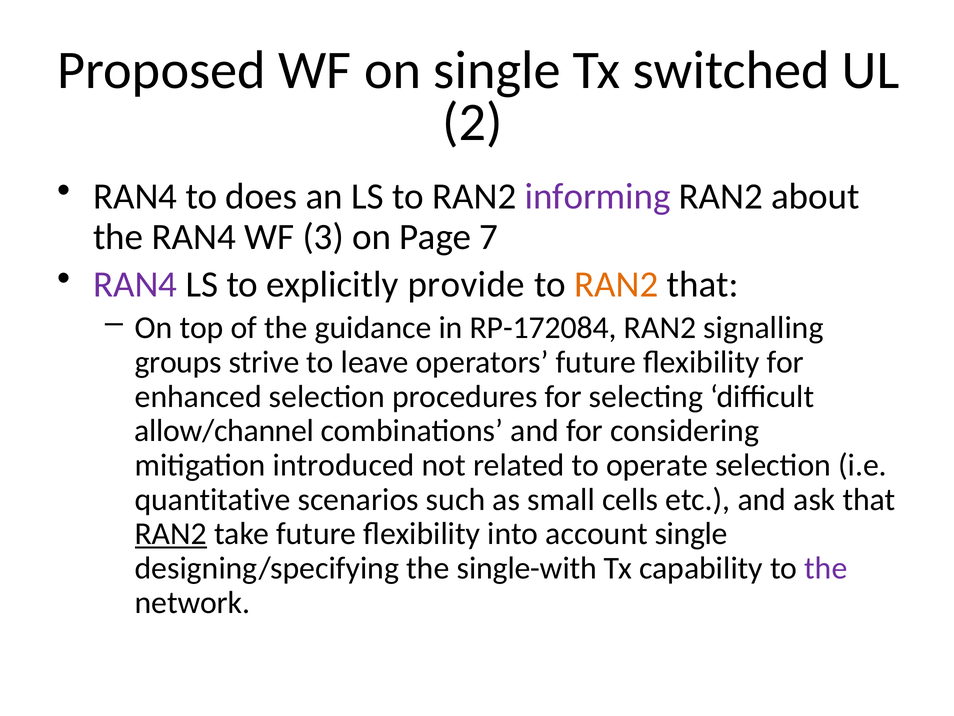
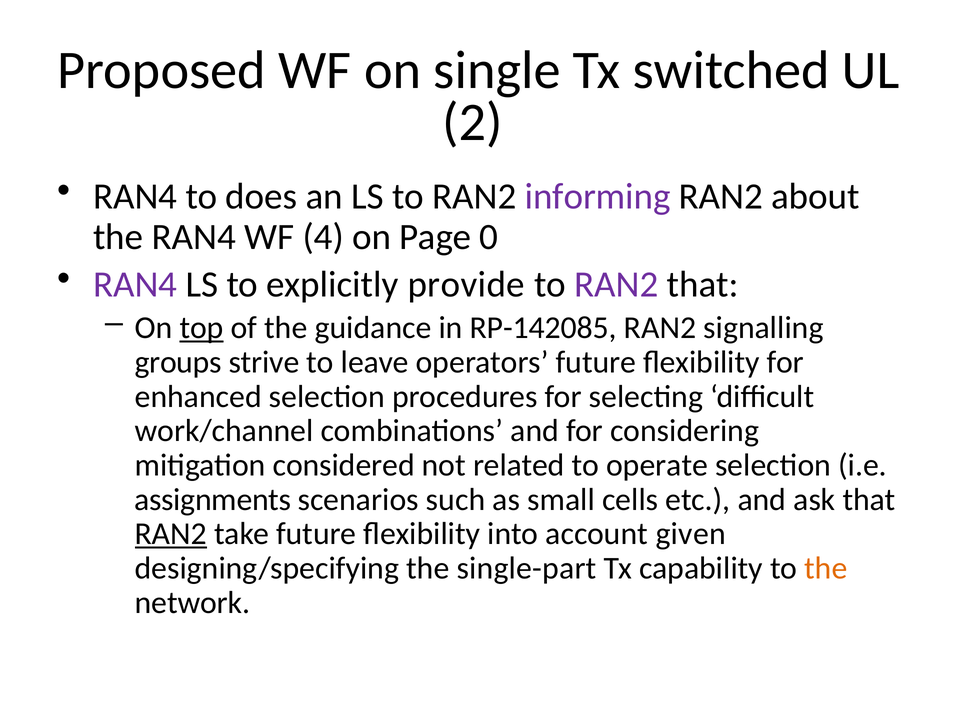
3: 3 -> 4 (323, 237)
7: 7 -> 0 (489, 237)
RAN2 colour: orange -> purple (616, 284)
top underline: none -> present (202, 328)
RP-172084: RP-172084 -> RP-142085 (543, 328)
allow/channel: allow/channel -> work/channel (224, 431)
introduced: introduced -> considered (344, 465)
quantitative: quantitative -> assignments (213, 499)
account single: single -> given (691, 534)
single-with: single-with -> single-part (527, 568)
the colour: purple -> orange (826, 568)
